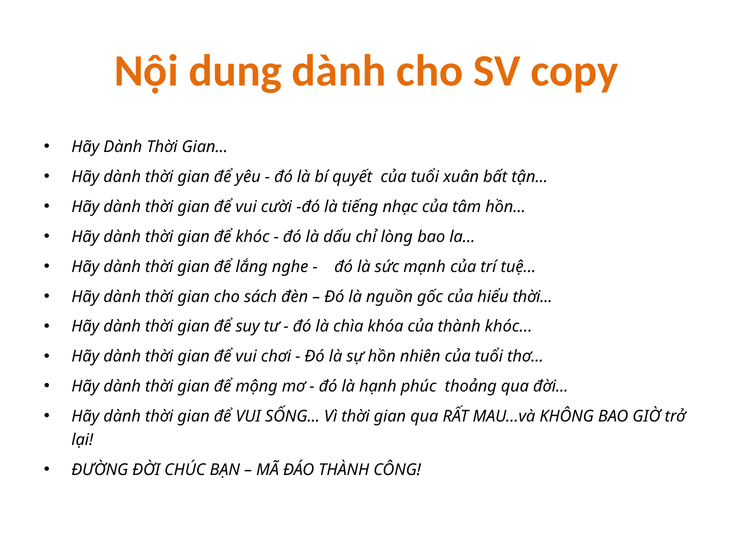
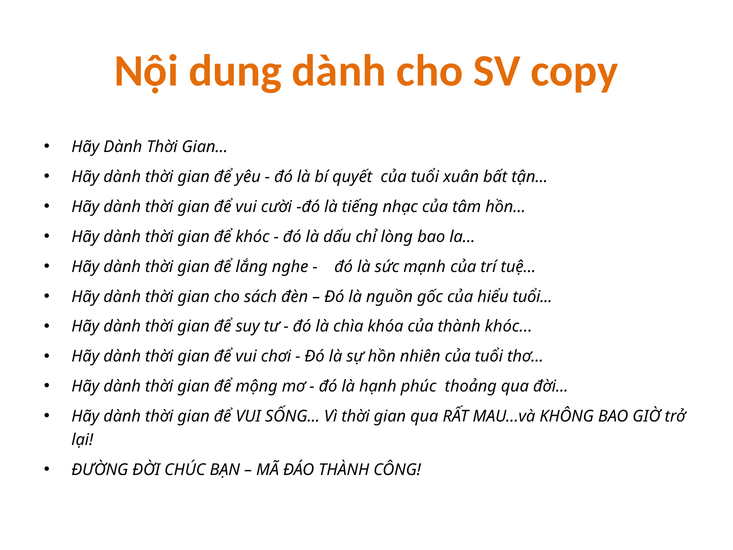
hiểu thời: thời -> tuổi (533, 297)
